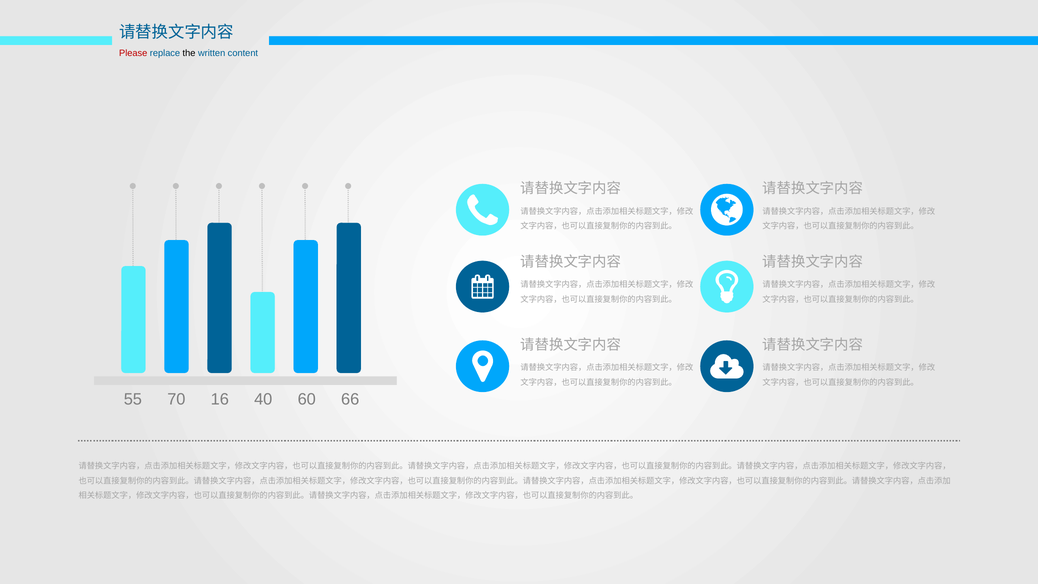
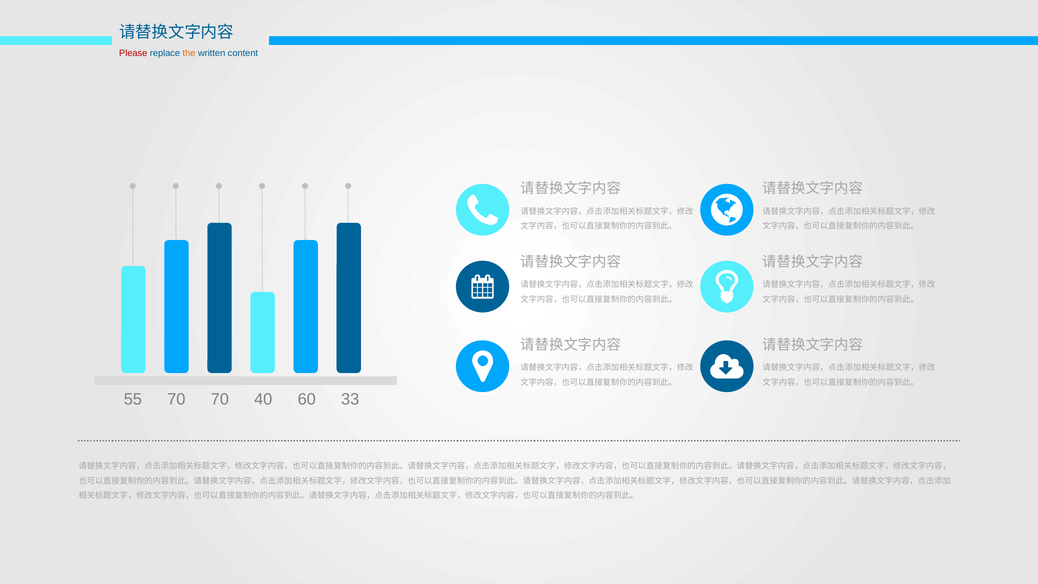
the colour: black -> orange (189, 53)
70 16: 16 -> 70 (220, 399)
66: 66 -> 33 (350, 399)
